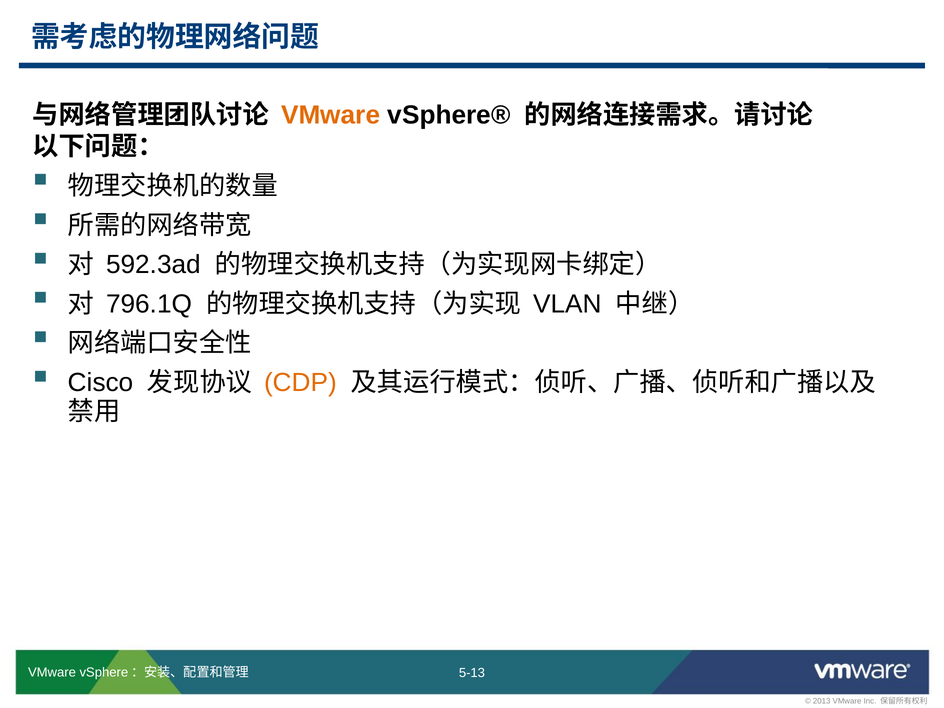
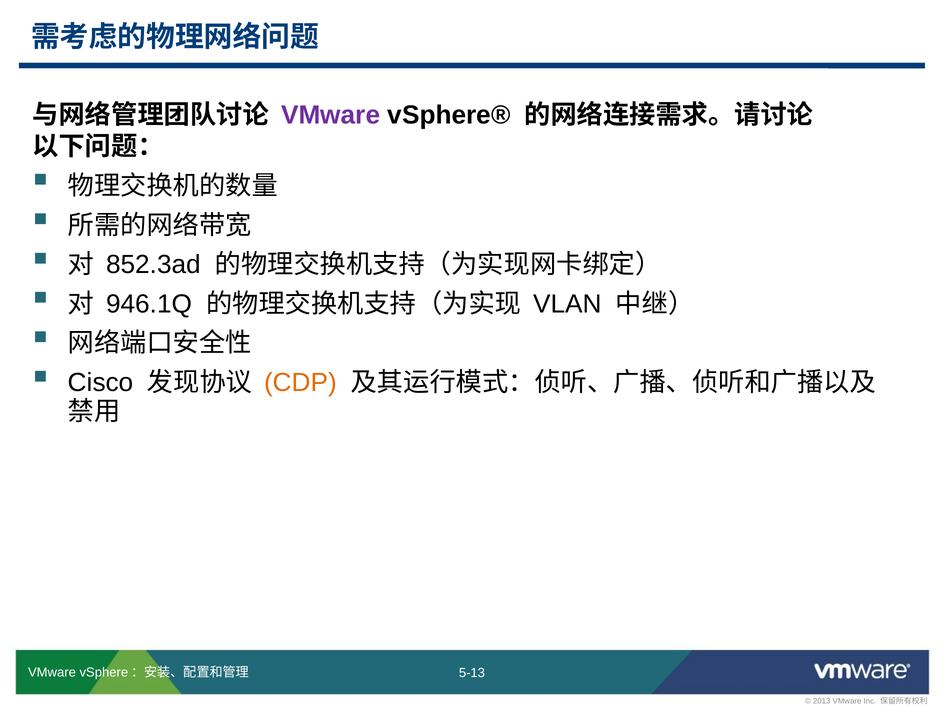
VMware colour: orange -> purple (331, 115)
592.3ad: 592.3ad -> 852.3ad (154, 265)
796.1Q: 796.1Q -> 946.1Q (149, 304)
